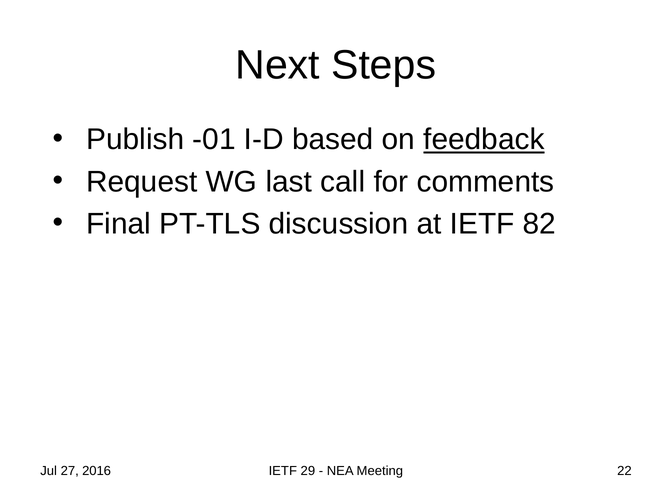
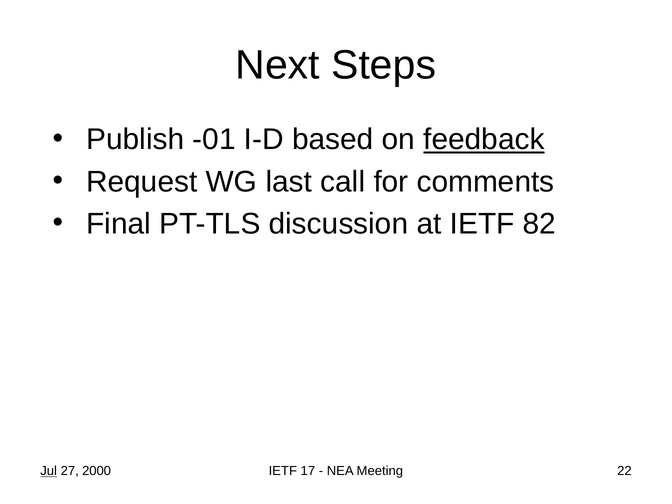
Jul underline: none -> present (49, 471)
2016: 2016 -> 2000 (97, 471)
29: 29 -> 17 (308, 471)
